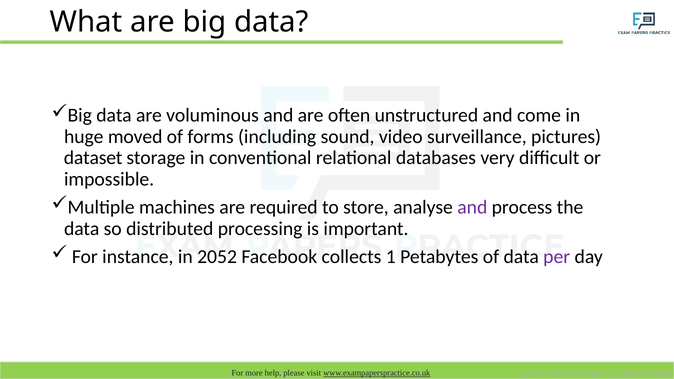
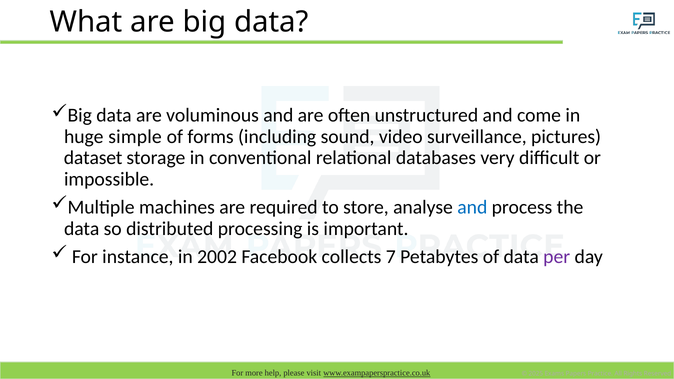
moved: moved -> simple (135, 137)
and colour: purple -> blue (472, 207)
2052: 2052 -> 2002 (217, 257)
1: 1 -> 7 (391, 257)
